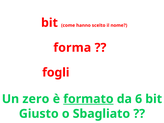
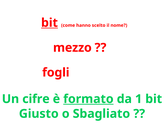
bit underline: none -> present (49, 23)
forma: forma -> mezzo (72, 48)
zero: zero -> cifre (36, 99)
6: 6 -> 1 (139, 99)
